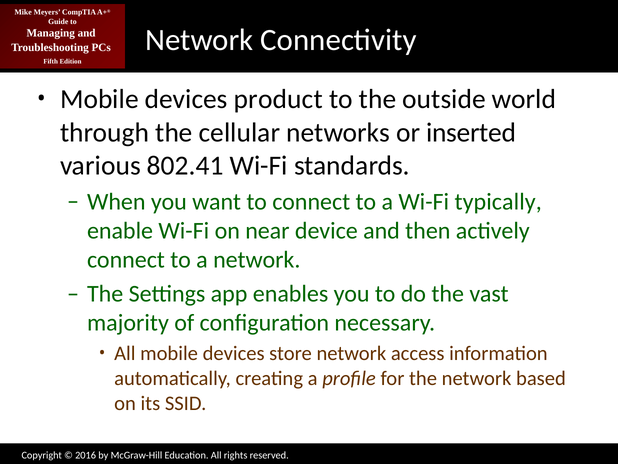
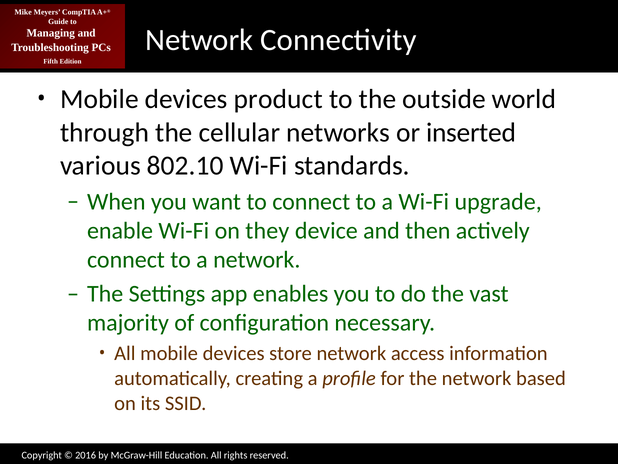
802.41: 802.41 -> 802.10 (185, 166)
typically: typically -> upgrade (498, 201)
near: near -> they (267, 230)
